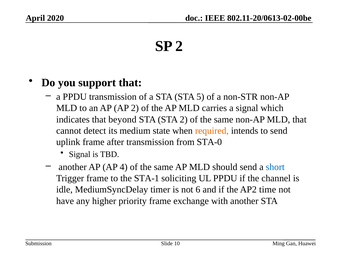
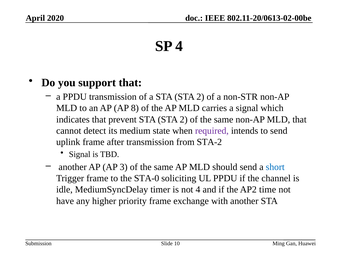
SP 2: 2 -> 4 (179, 46)
a STA STA 5: 5 -> 2 (200, 97)
AP 2: 2 -> 8 (135, 108)
beyond: beyond -> prevent (122, 119)
required colour: orange -> purple (212, 130)
STA-0: STA-0 -> STA-2 (209, 142)
4: 4 -> 3 (124, 167)
STA-1: STA-1 -> STA-0 (147, 178)
not 6: 6 -> 4 (198, 189)
